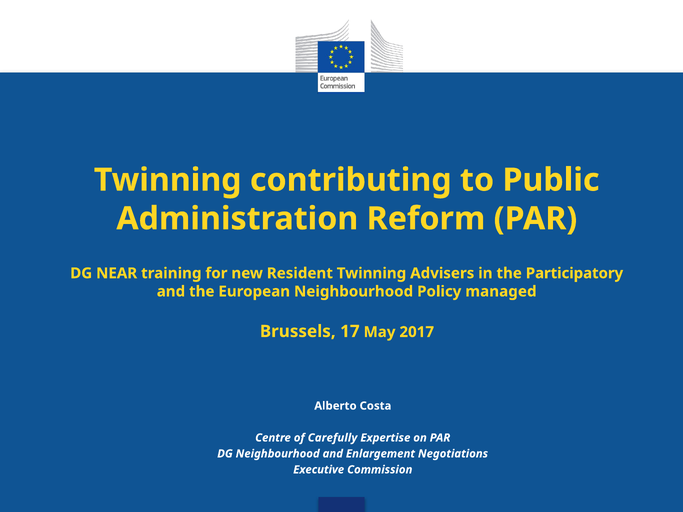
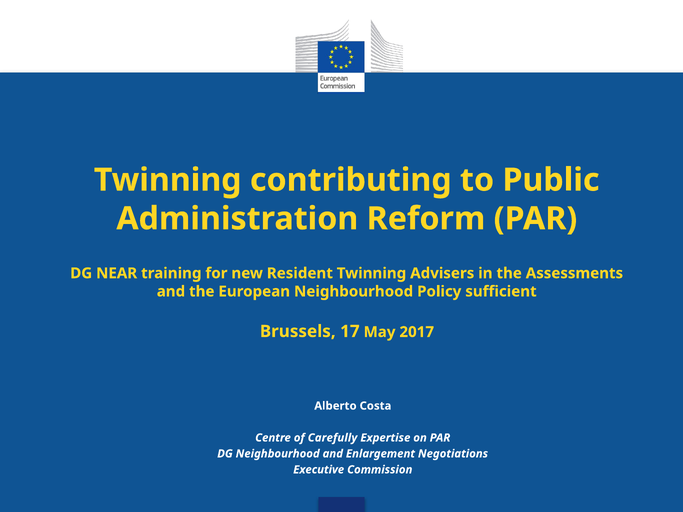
Participatory: Participatory -> Assessments (574, 273)
managed: managed -> sufficient (501, 292)
